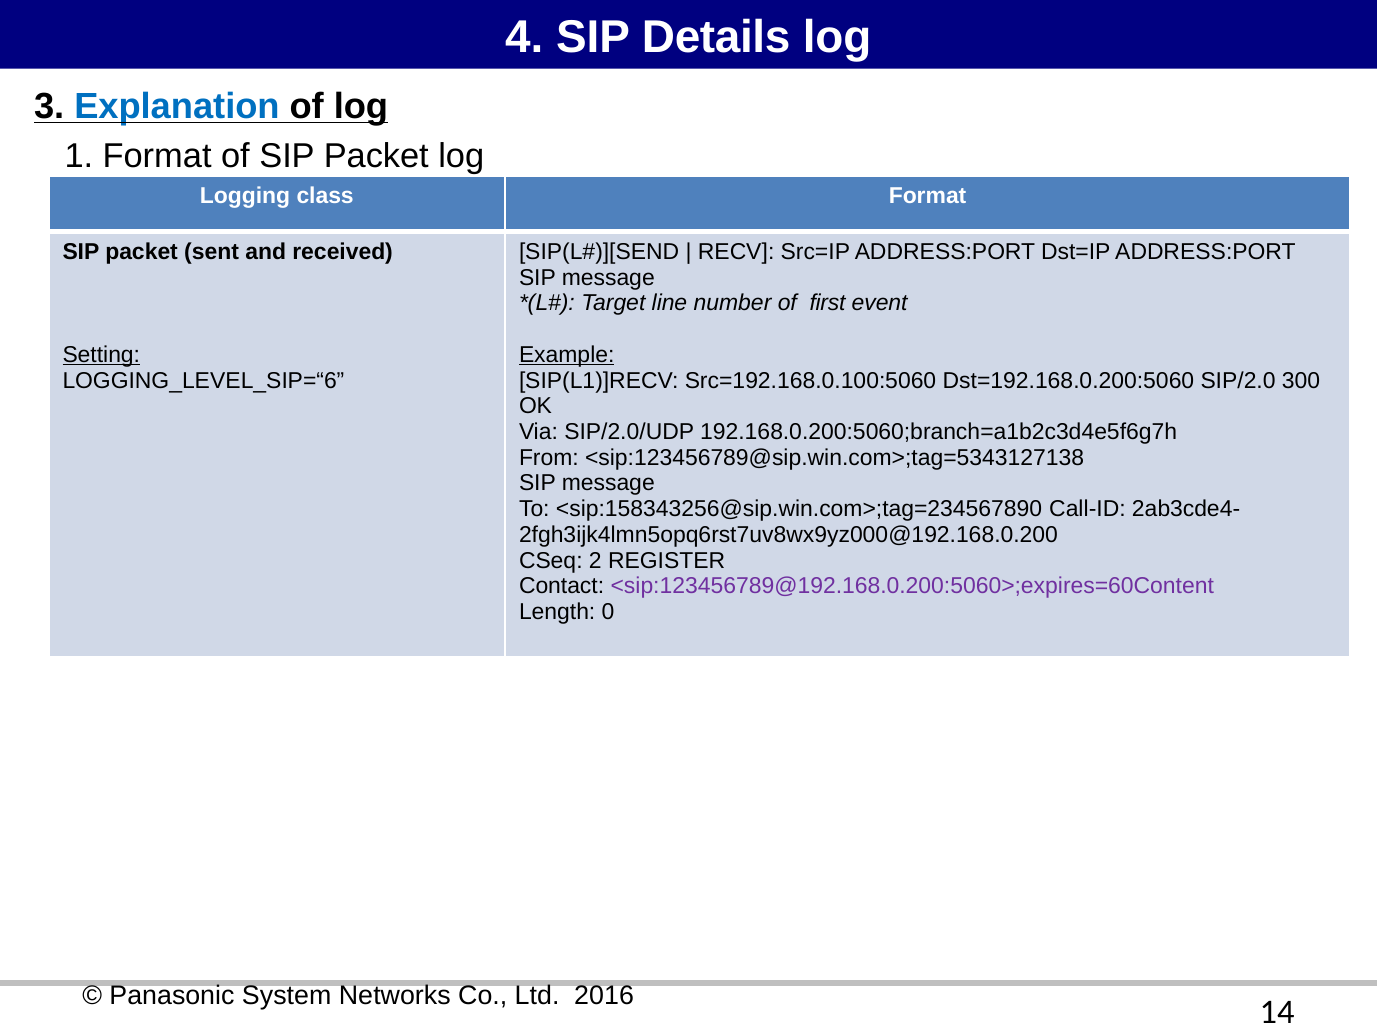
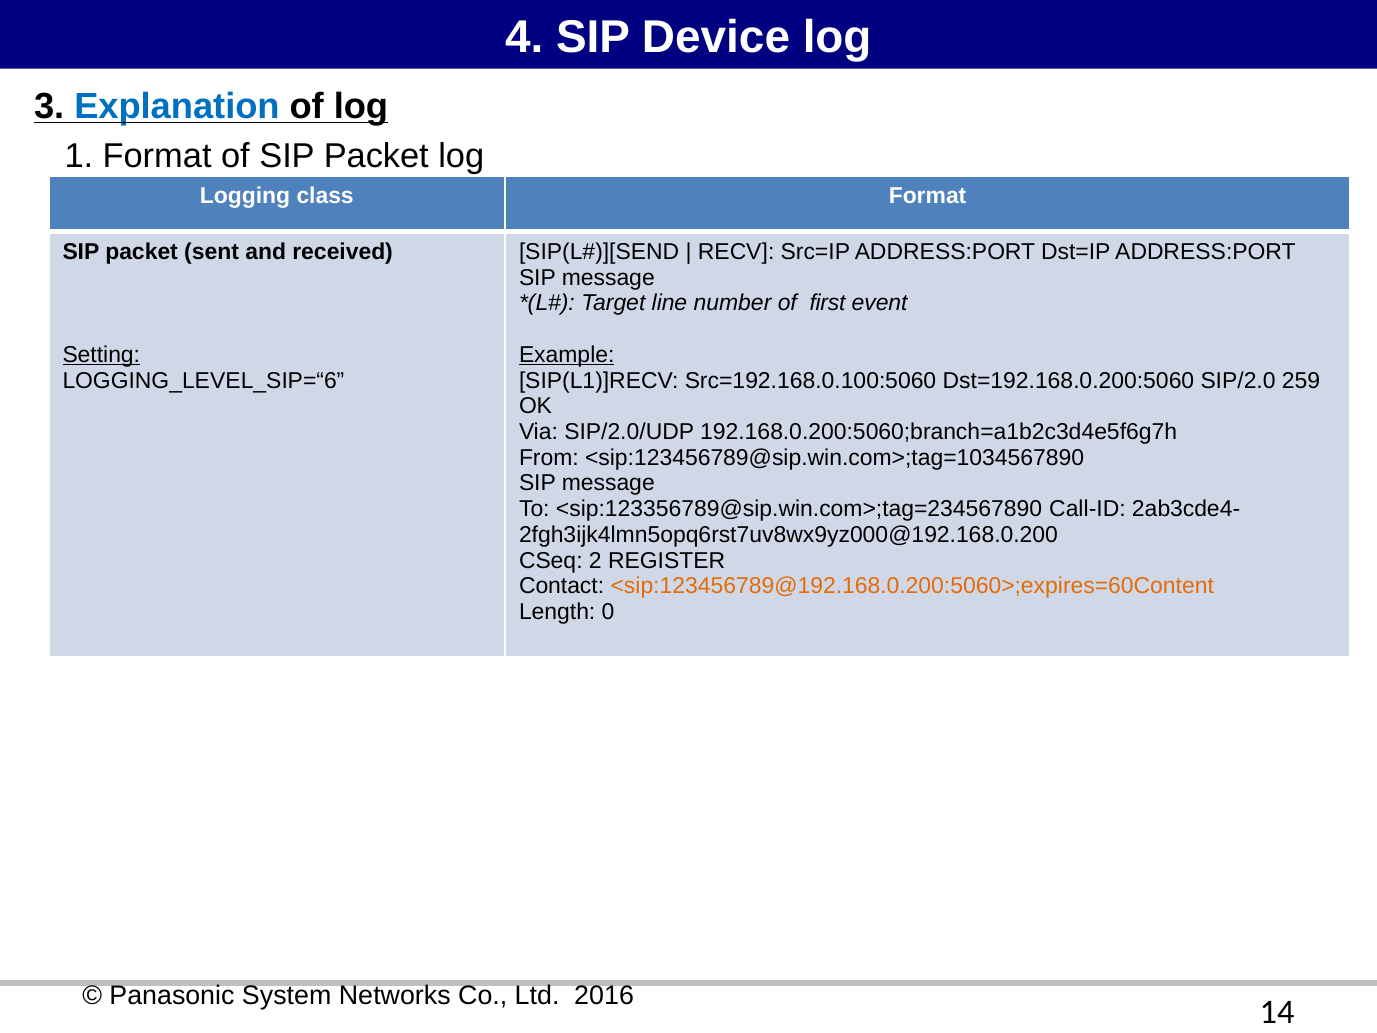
Details: Details -> Device (716, 37)
300: 300 -> 259 (1301, 380)
<sip:123456789@sip.win.com>;tag=5343127138: <sip:123456789@sip.win.com>;tag=5343127138 -> <sip:123456789@sip.win.com>;tag=1034567890 (835, 458)
<sip:158343256@sip.win.com>;tag=234567890: <sip:158343256@sip.win.com>;tag=234567890 -> <sip:123356789@sip.win.com>;tag=234567890 (799, 509)
<sip:123456789@192.168.0.200:5060>;expires=60Content colour: purple -> orange (912, 586)
